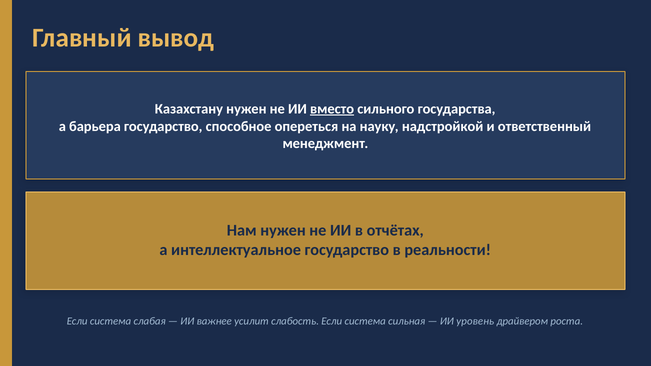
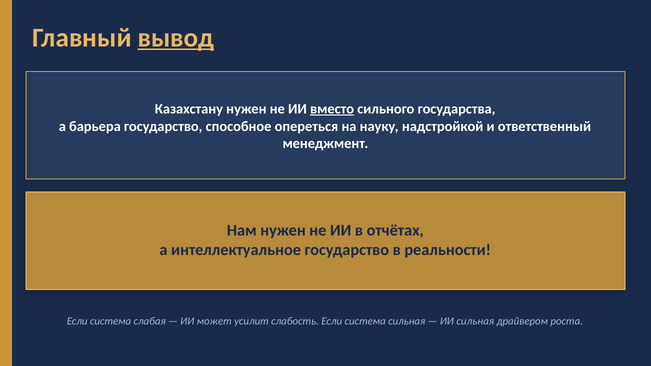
вывод underline: none -> present (176, 38)
важнее: важнее -> может (214, 321)
ИИ уровень: уровень -> сильная (475, 321)
